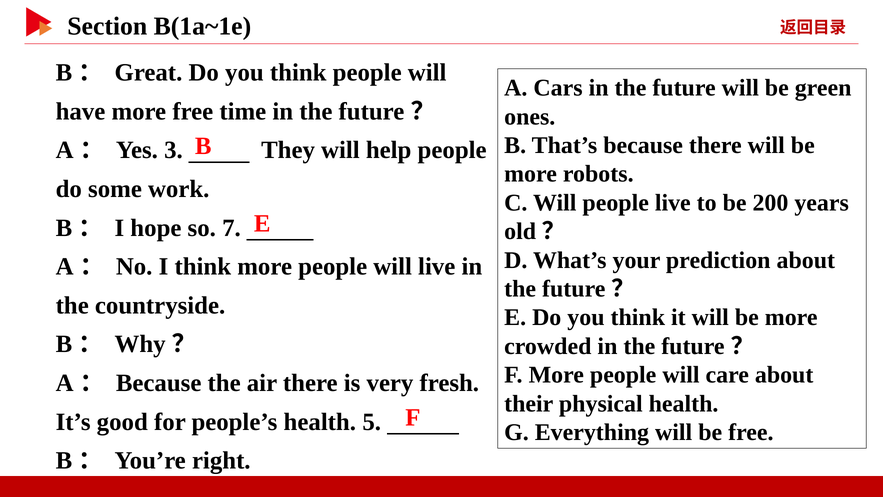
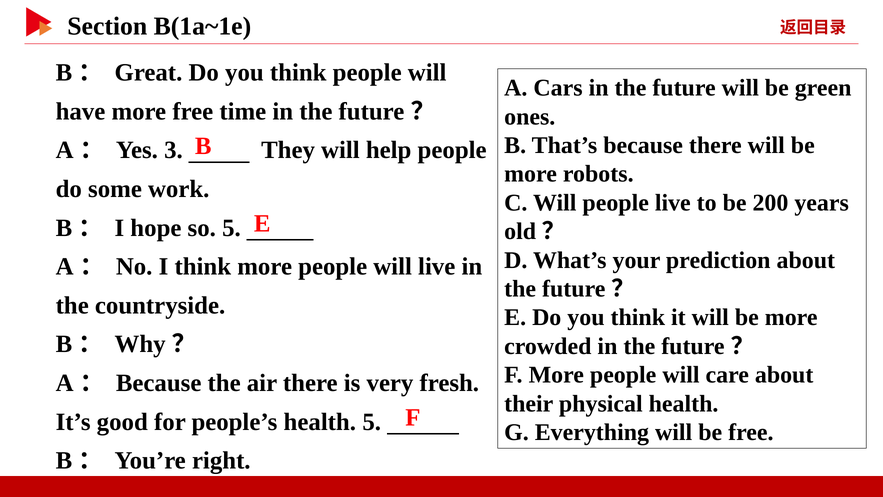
so 7: 7 -> 5 (232, 228)
